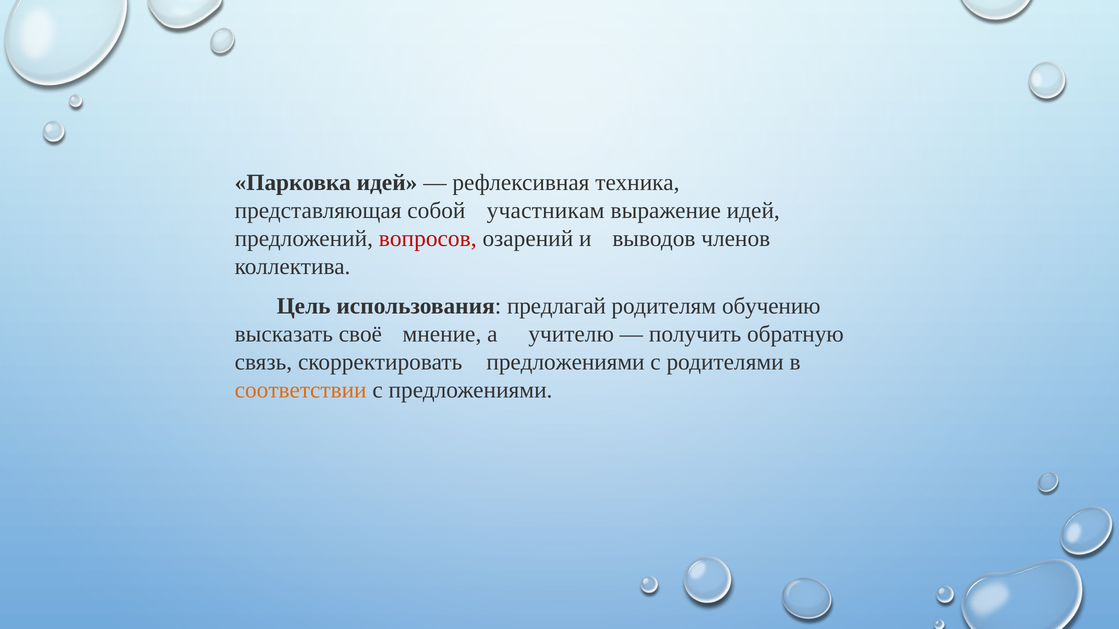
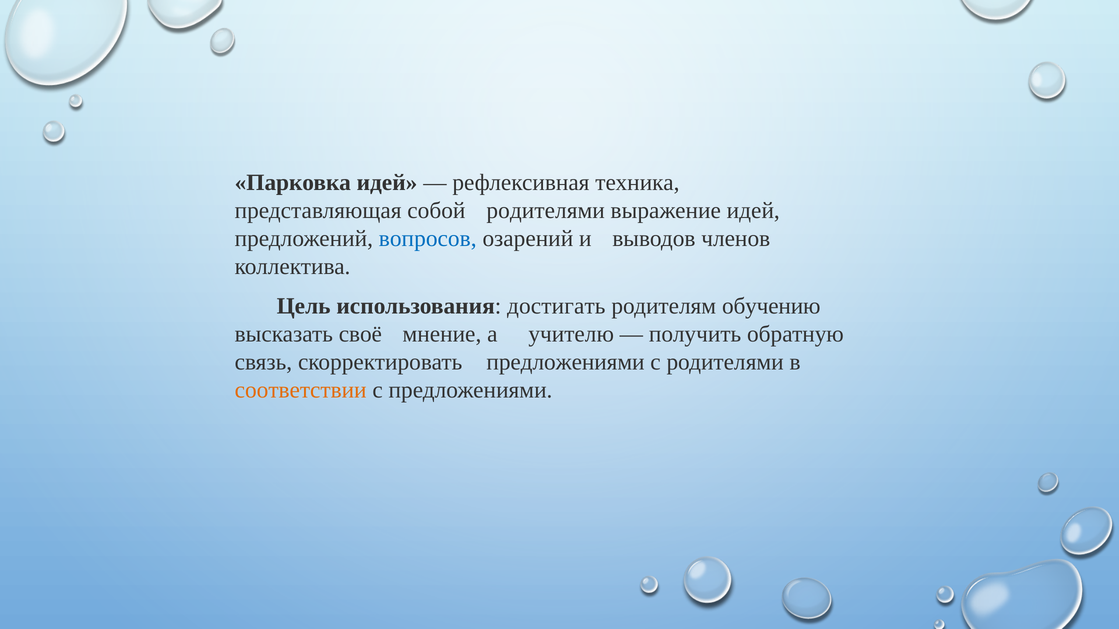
собой участникам: участникам -> родителями (546, 211)
вопросов colour: red -> blue (428, 239)
предлагай: предлагай -> достигать (556, 306)
